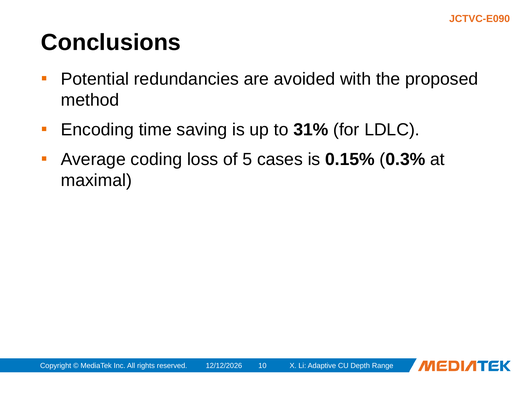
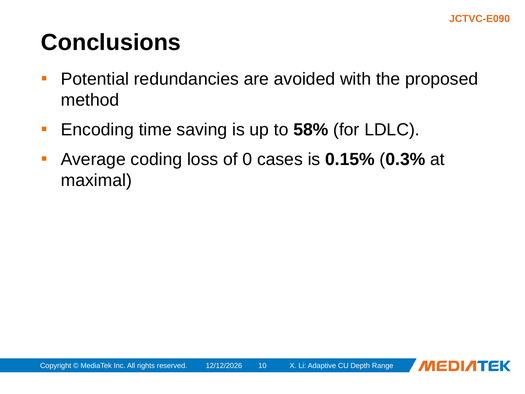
31%: 31% -> 58% (311, 130)
5: 5 -> 0 (247, 159)
